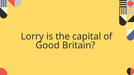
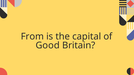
Lorry: Lorry -> From (32, 37)
